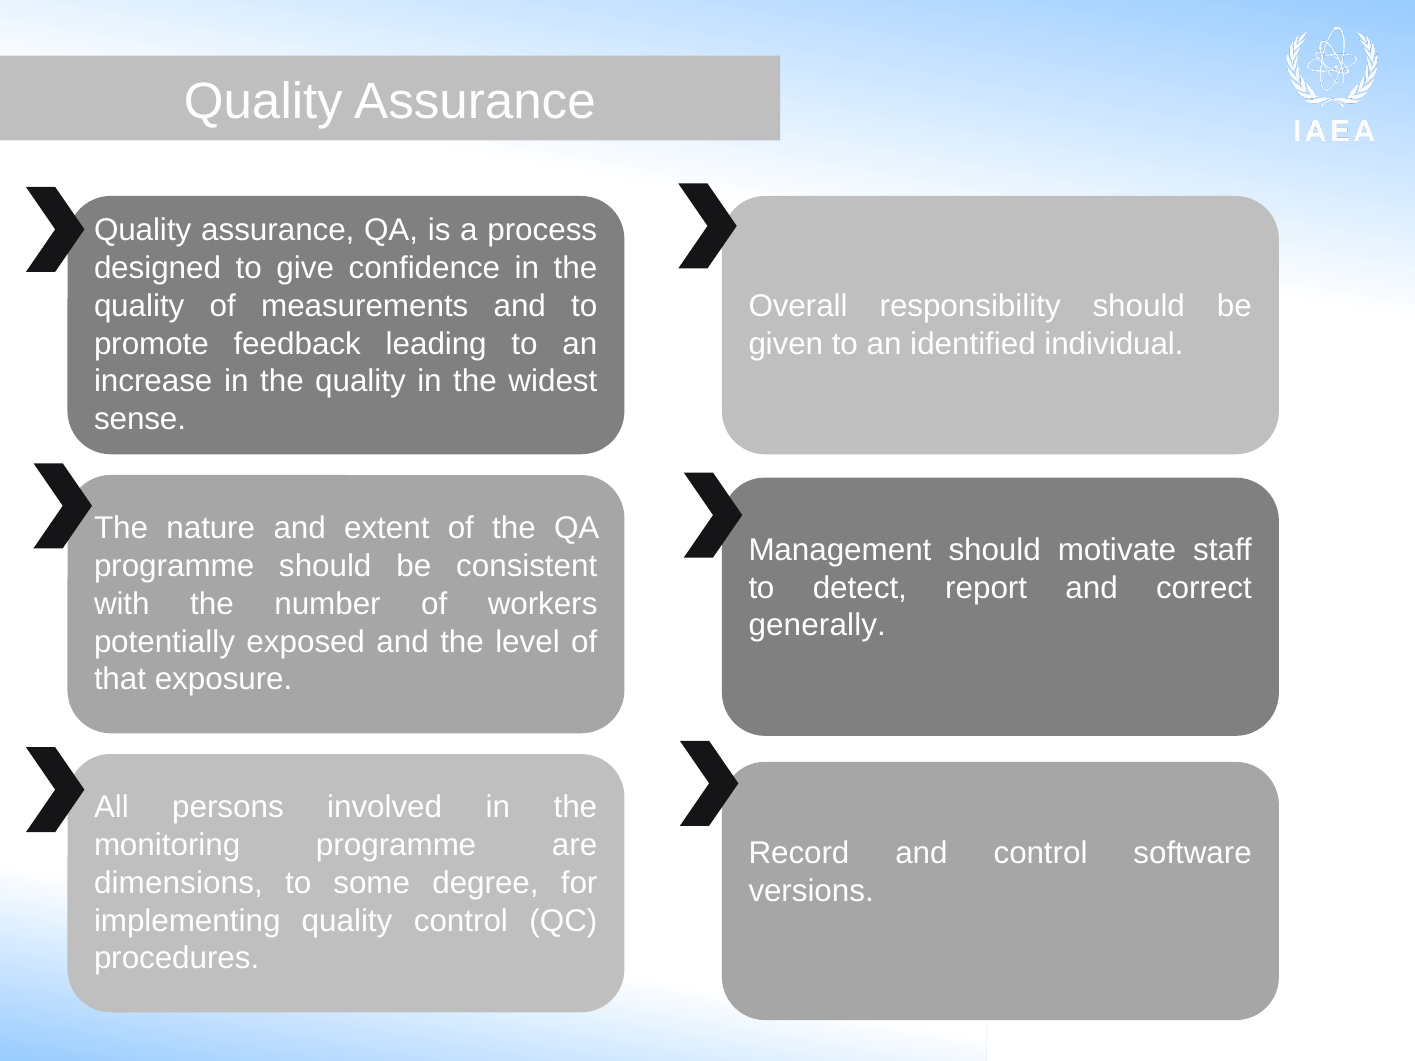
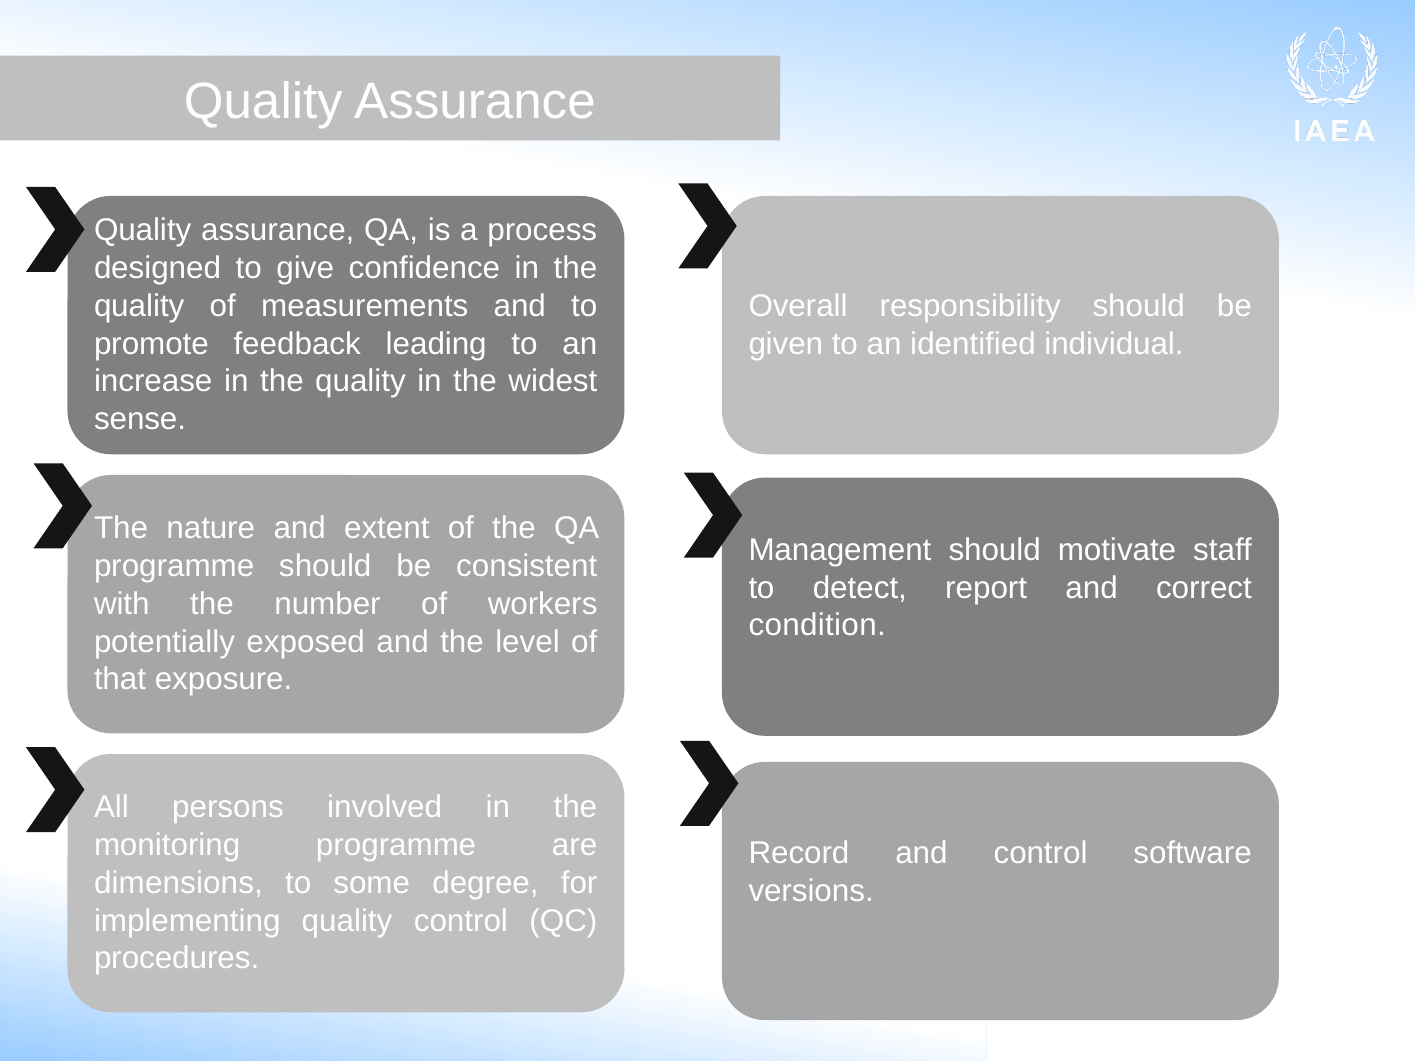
generally: generally -> condition (817, 625)
